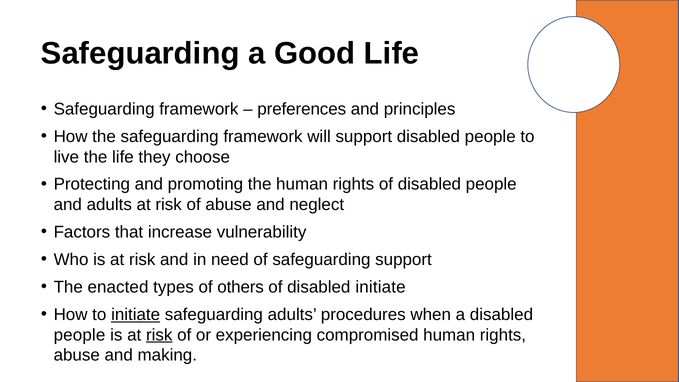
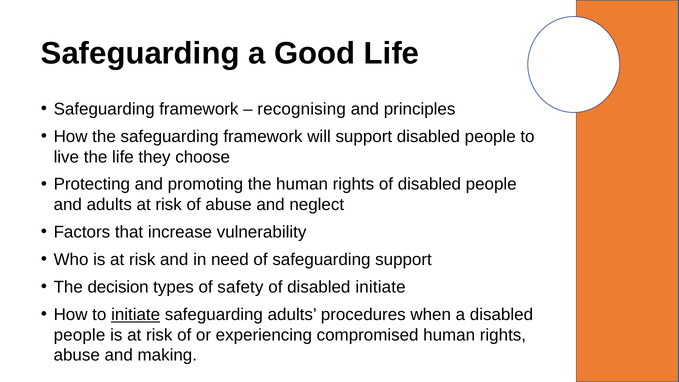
preferences: preferences -> recognising (302, 109)
enacted: enacted -> decision (118, 287)
others: others -> safety (240, 287)
risk underline: present -> none (159, 335)
